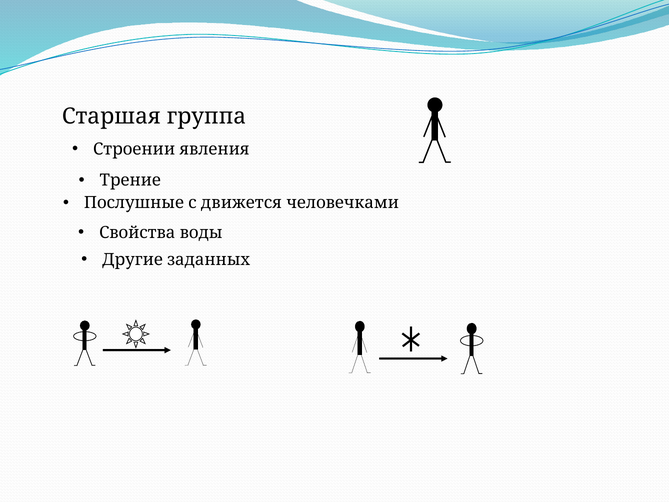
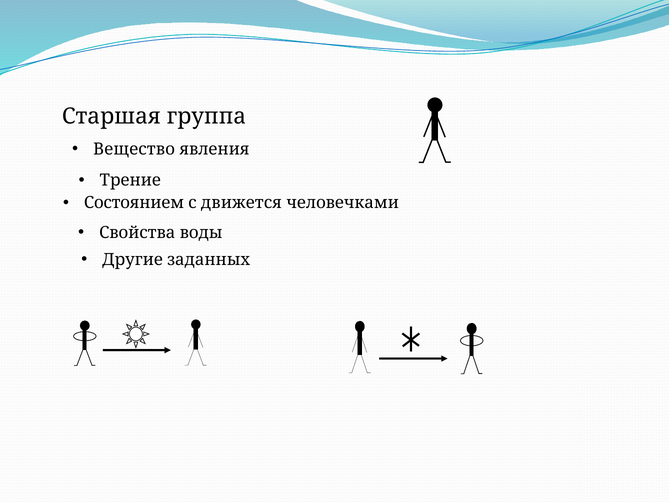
Строении: Строении -> Вещество (134, 149)
Послушные: Послушные -> Состоянием (134, 203)
